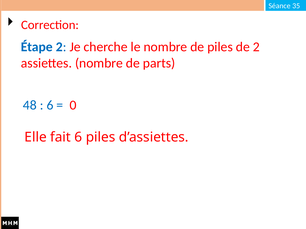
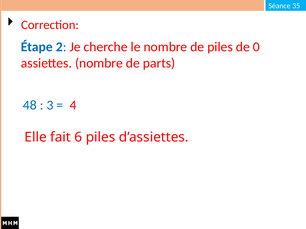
de 2: 2 -> 0 (256, 47)
6: 6 -> 3 (50, 105)
0: 0 -> 4 (73, 105)
